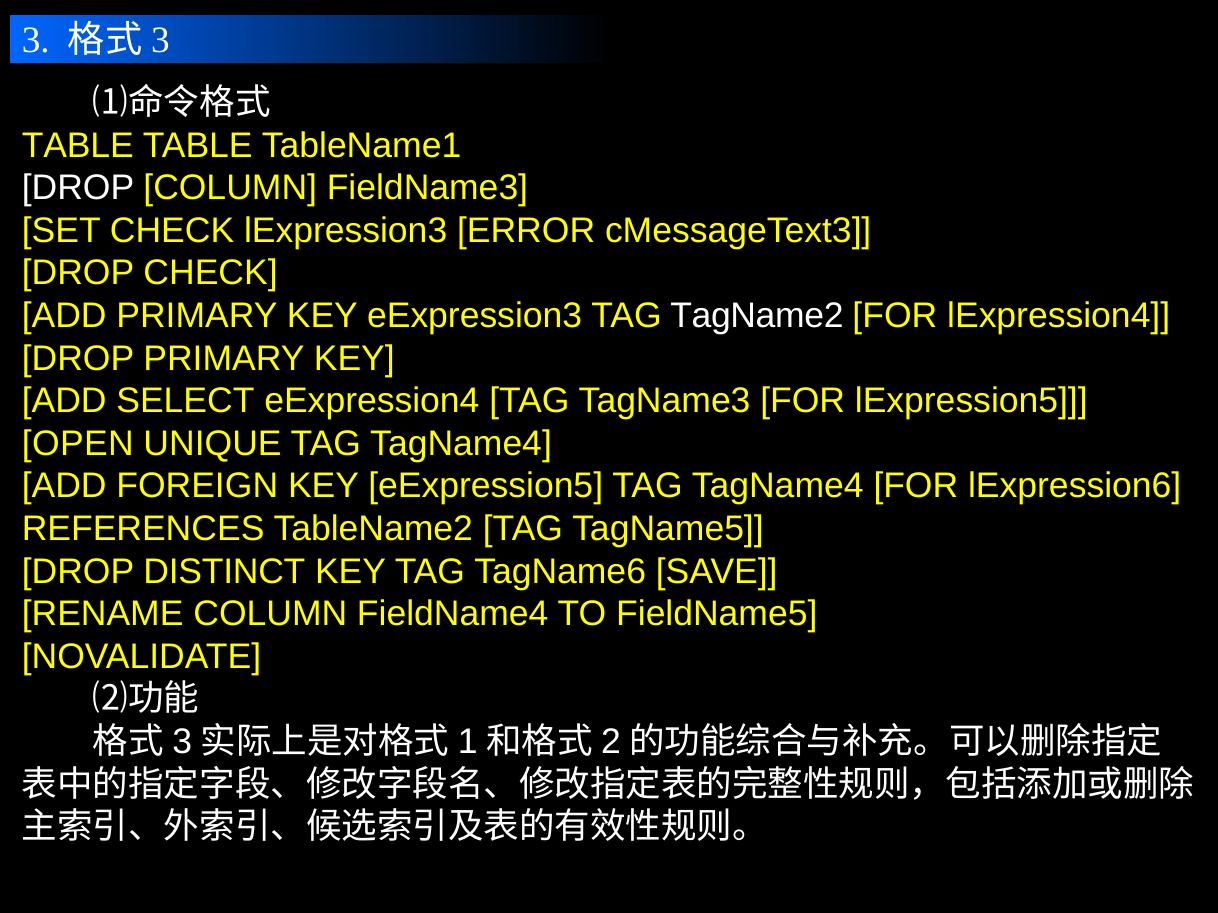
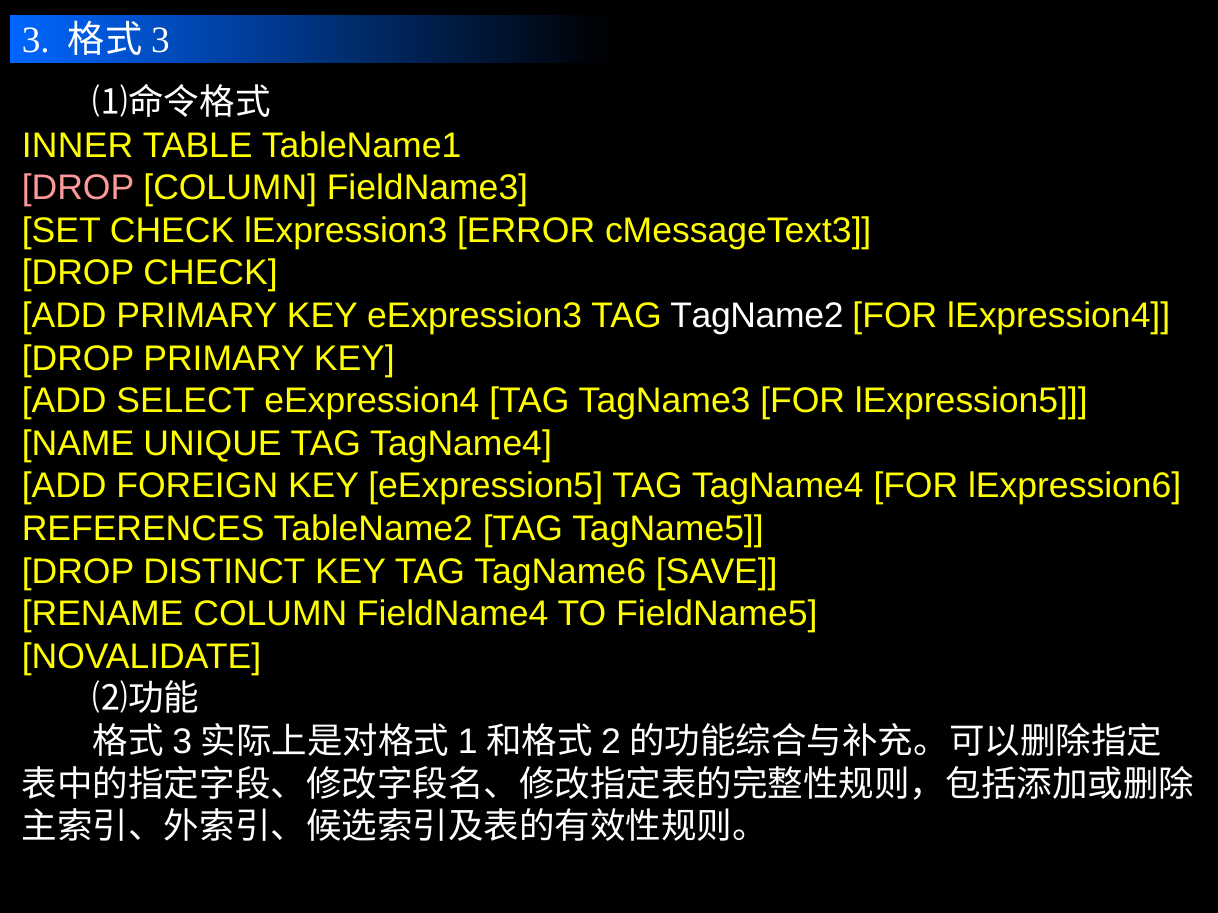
TABLE: TABLE -> INNER (78, 145)
DROP colour: white -> pink (78, 188)
OPEN: OPEN -> NAME (78, 444)
